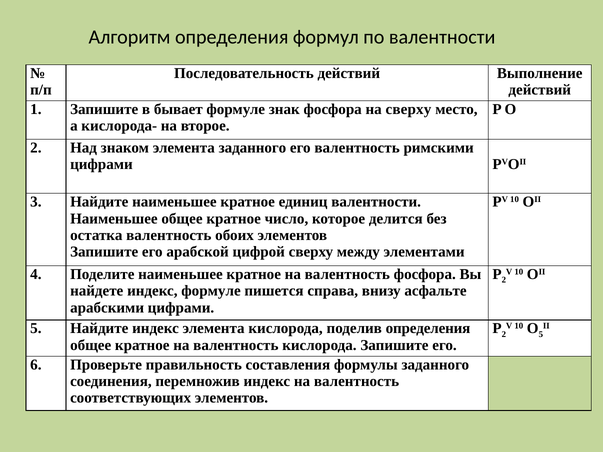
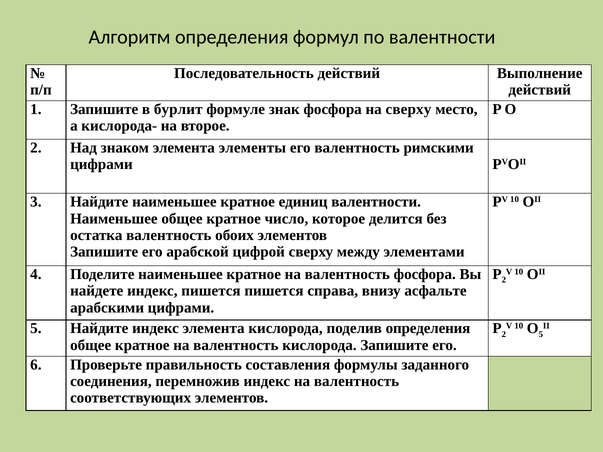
бывает: бывает -> бурлит (178, 109)
элемента заданного: заданного -> элементы (252, 148)
индекс формуле: формуле -> пишется (211, 291)
